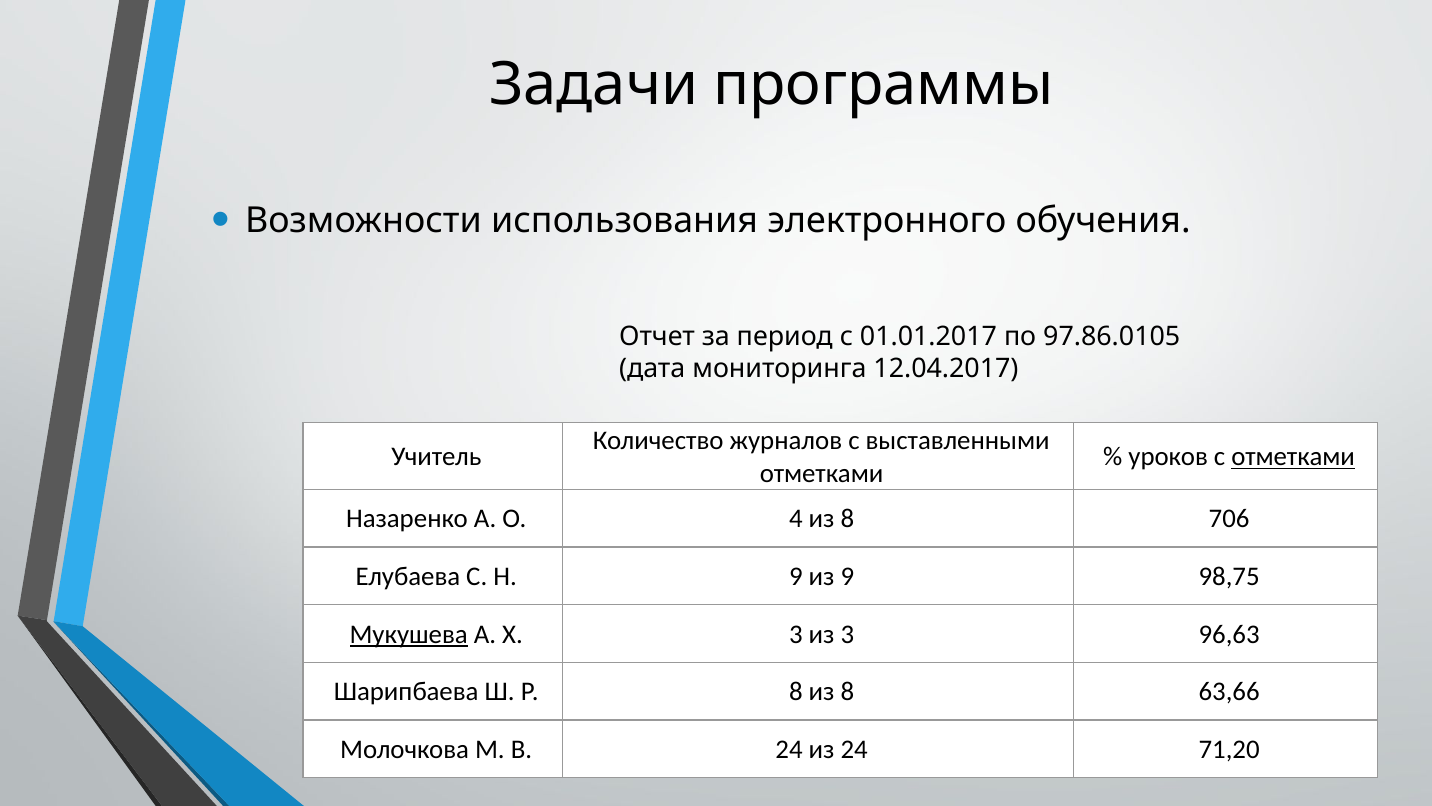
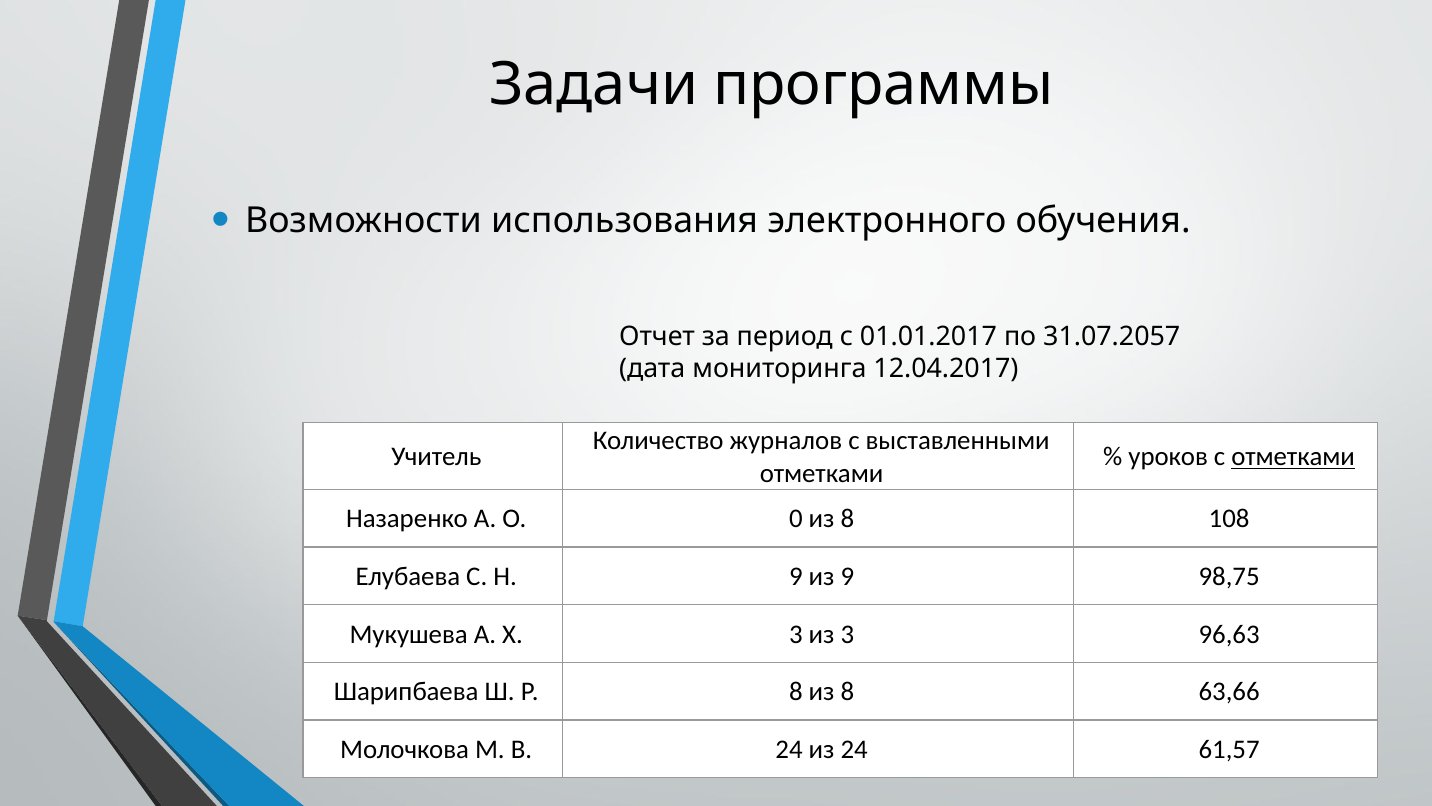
97.86.0105: 97.86.0105 -> 31.07.2057 (1112, 337)
4: 4 -> 0 (796, 519)
706: 706 -> 108 (1229, 519)
Мукушева underline: present -> none (409, 634)
71,20: 71,20 -> 61,57 (1229, 749)
